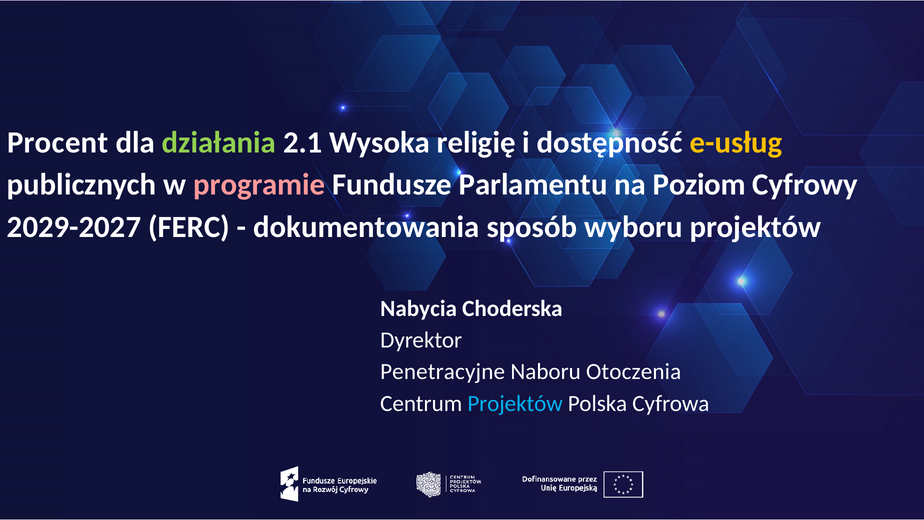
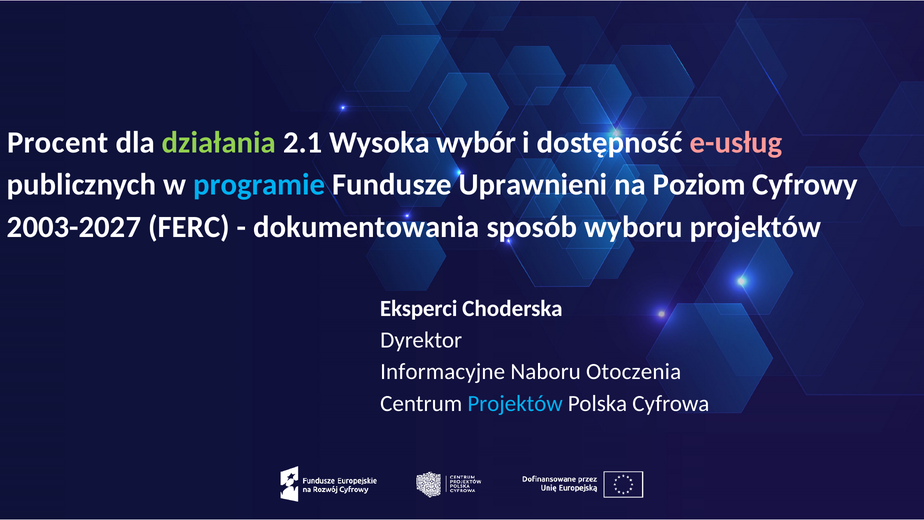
religię: religię -> wybór (476, 143)
e-usług colour: yellow -> pink (736, 143)
programie colour: pink -> light blue (259, 185)
Parlamentu: Parlamentu -> Uprawnieni (533, 185)
2029-2027: 2029-2027 -> 2003-2027 (74, 227)
Nabycia: Nabycia -> Eksperci (419, 308)
Penetracyjne: Penetracyjne -> Informacyjne (443, 372)
